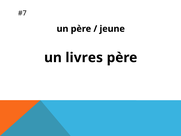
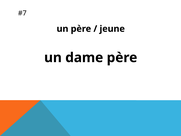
livres: livres -> dame (84, 58)
